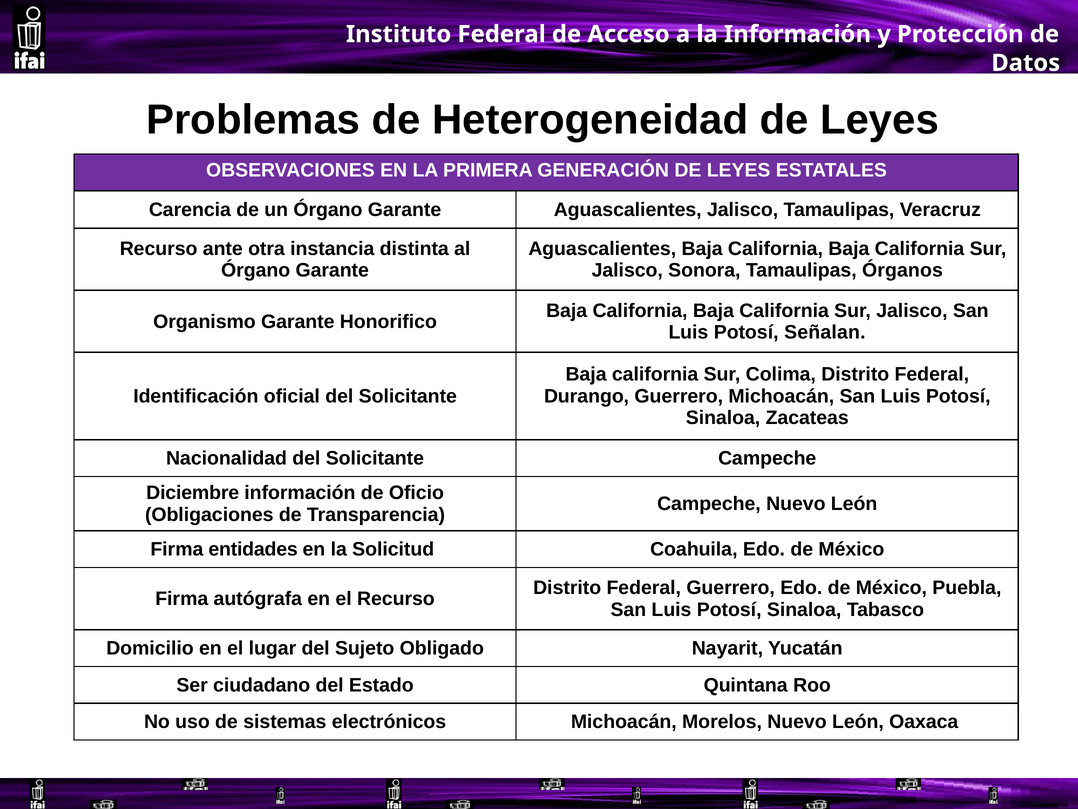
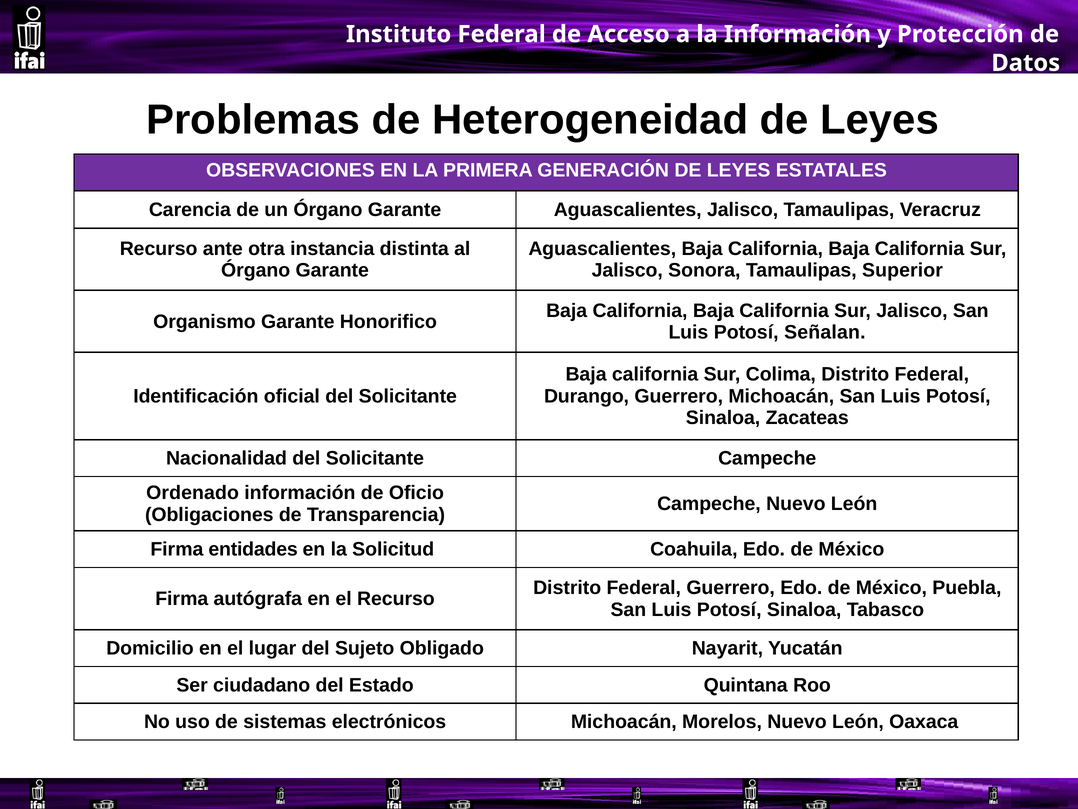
Órganos: Órganos -> Superior (902, 270)
Diciembre: Diciembre -> Ordenado (193, 493)
